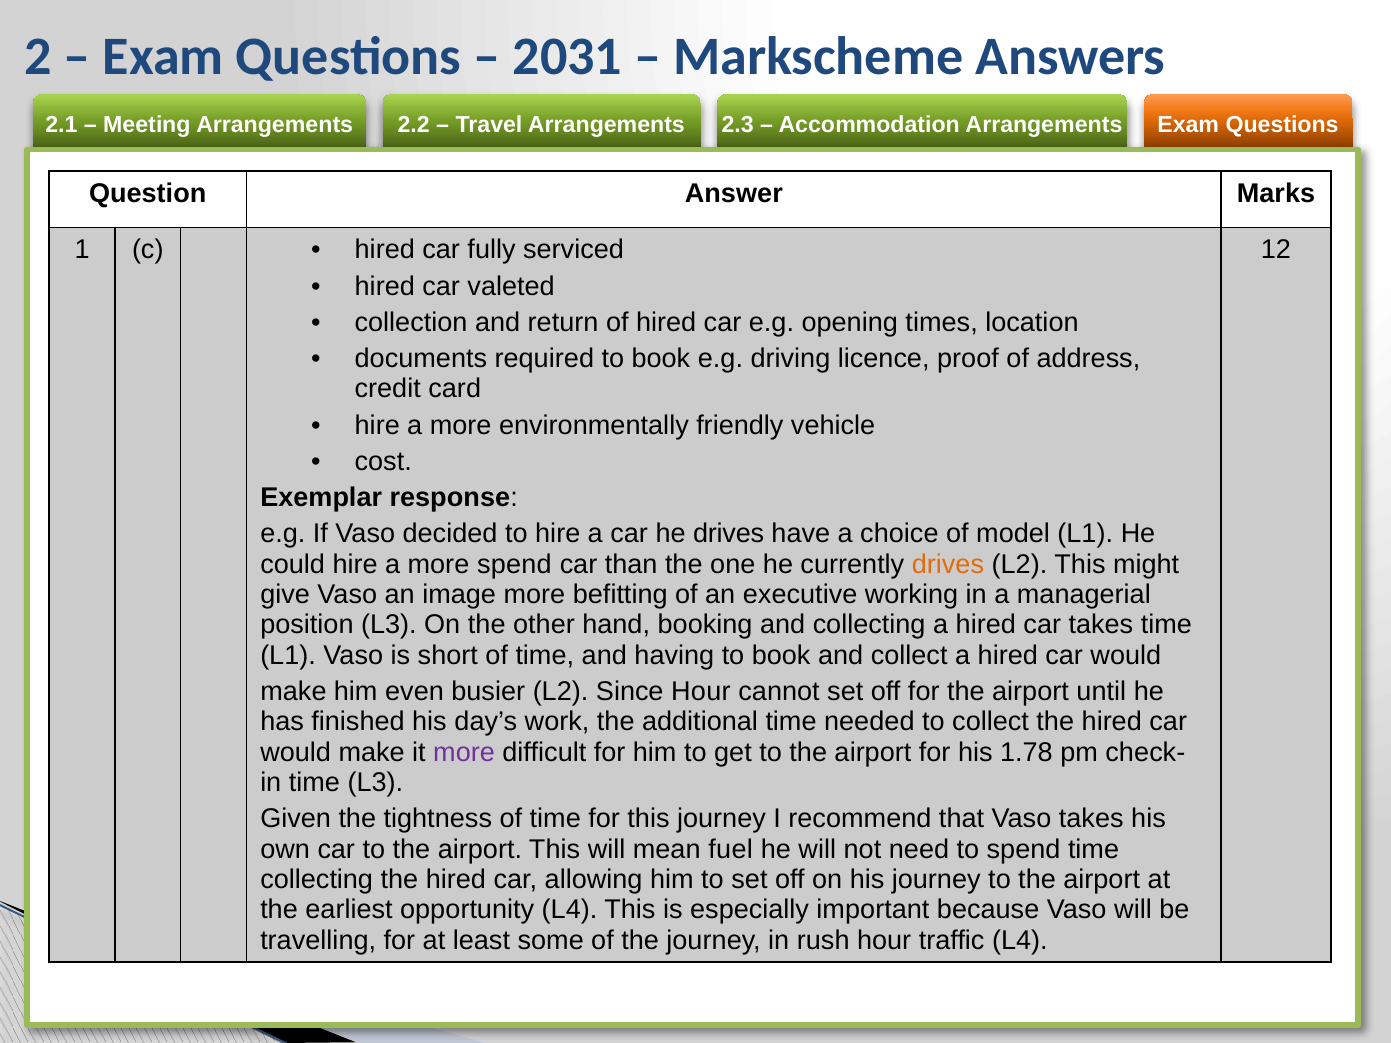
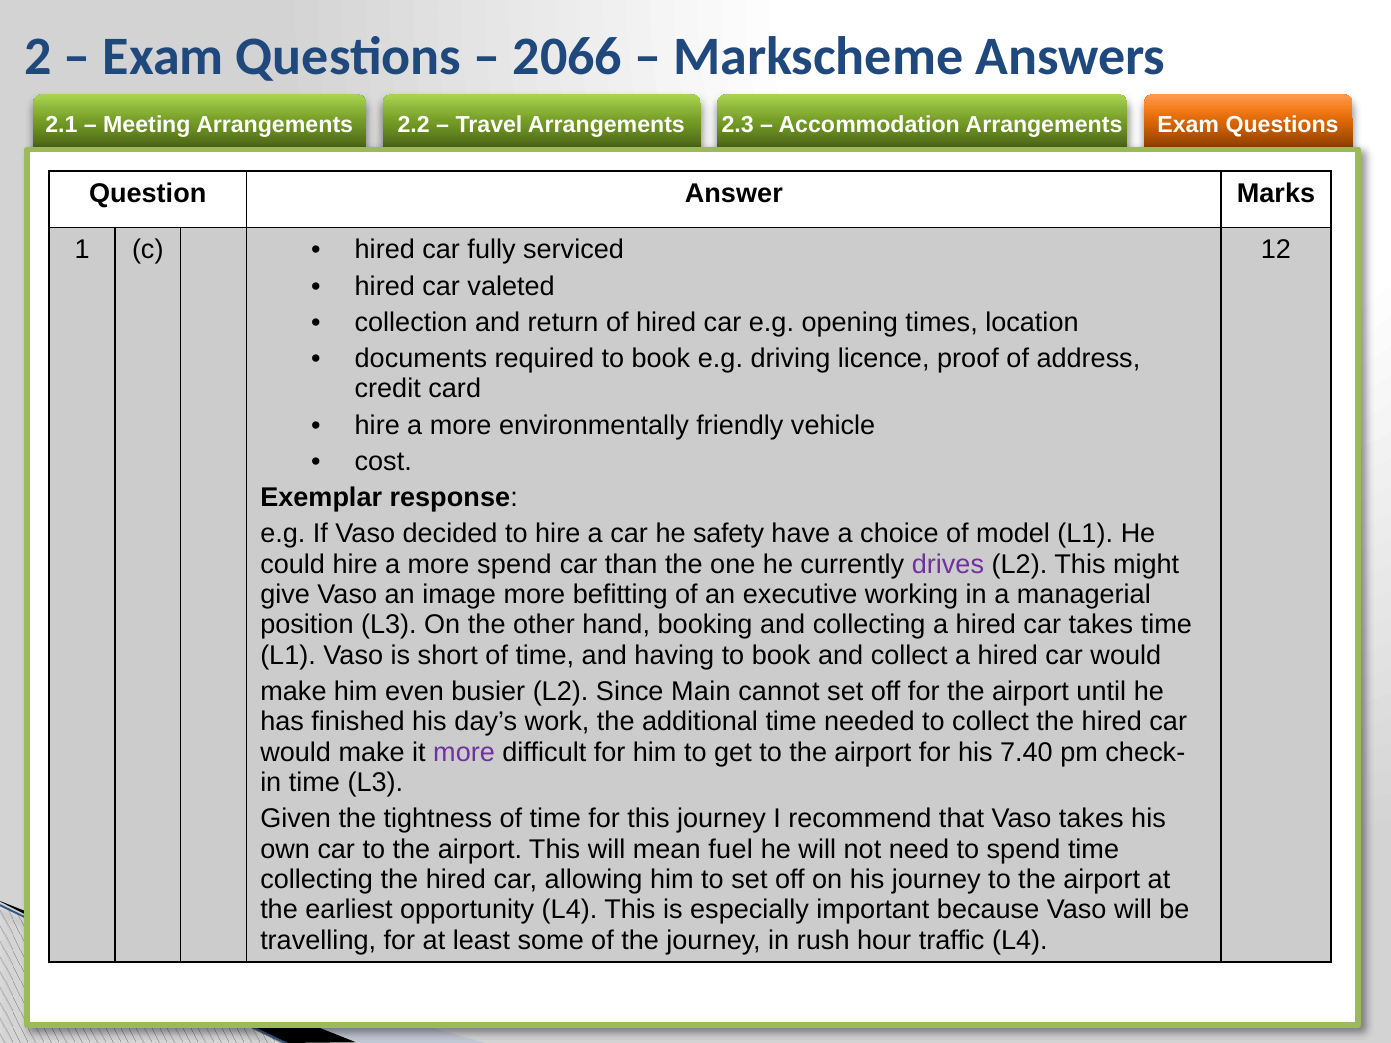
2031: 2031 -> 2066 (567, 56)
he drives: drives -> safety (729, 534)
drives colour: orange -> purple (948, 564)
Since Hour: Hour -> Main (701, 692)
1.78: 1.78 -> 7.40 (1026, 752)
